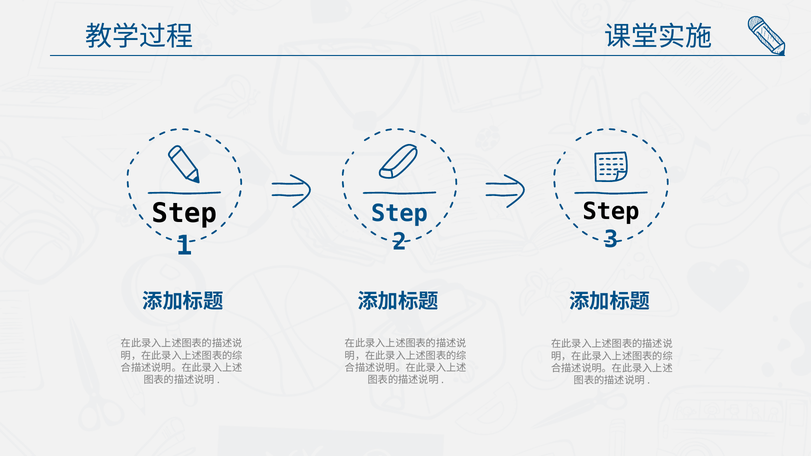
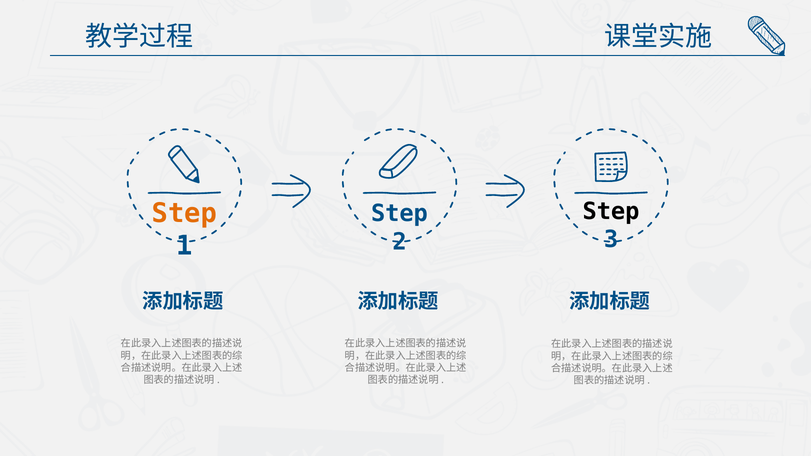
Step colour: black -> orange (184, 214)
